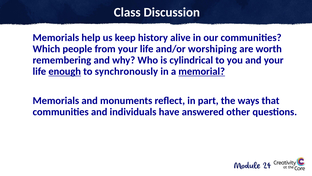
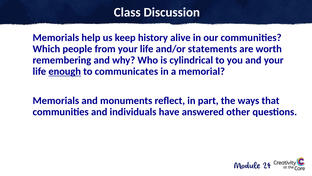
worshiping: worshiping -> statements (212, 49)
synchronously: synchronously -> communicates (126, 71)
memorial underline: present -> none (202, 71)
